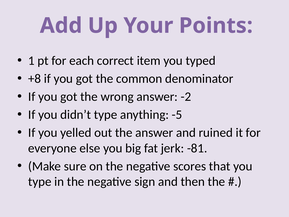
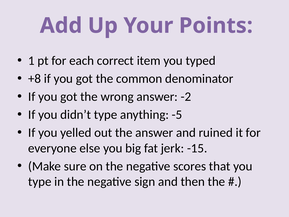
-81: -81 -> -15 (197, 148)
